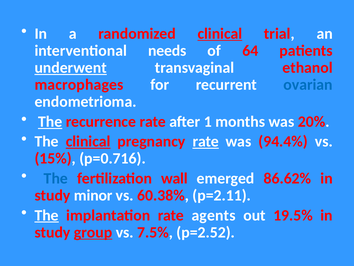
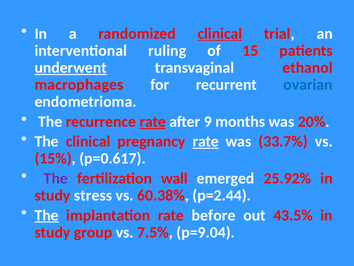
needs: needs -> ruling (167, 51)
64: 64 -> 15 (250, 51)
The underline: present -> none (50, 121)
rate underline: none -> present (153, 121)
1: 1 -> 9 (208, 121)
clinical underline: present -> none (88, 141)
94.4%: 94.4% -> 33.7% (283, 141)
p=0.716: p=0.716 -> p=0.617 (113, 158)
The colour: blue -> purple (56, 178)
86.62%: 86.62% -> 25.92% (287, 178)
minor: minor -> stress (93, 195)
p=2.11: p=2.11 -> p=2.44 (222, 195)
agents: agents -> before (214, 215)
19.5%: 19.5% -> 43.5% (293, 215)
group underline: present -> none (93, 232)
p=2.52: p=2.52 -> p=9.04 (206, 232)
